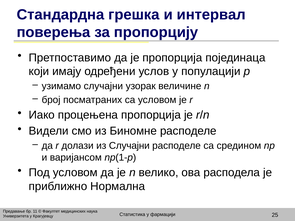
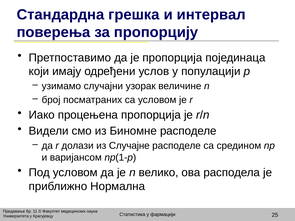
из Случајни: Случајни -> Случајне (129, 146)
